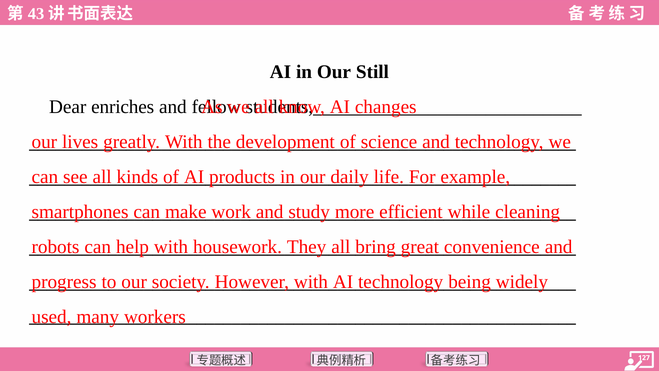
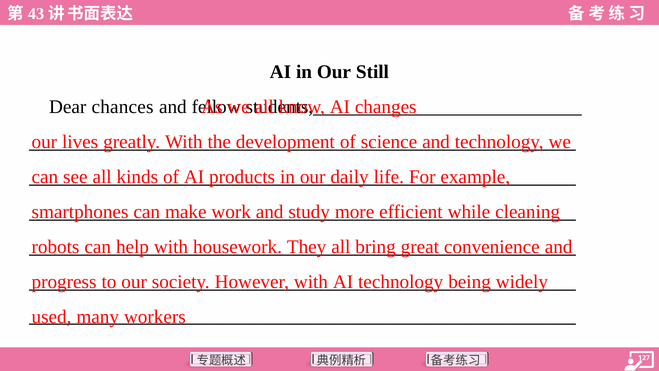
enriches: enriches -> chances (123, 107)
